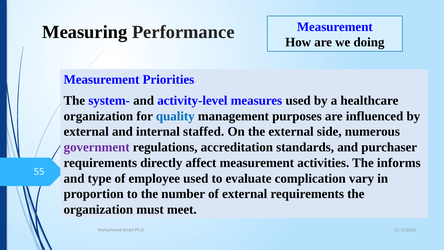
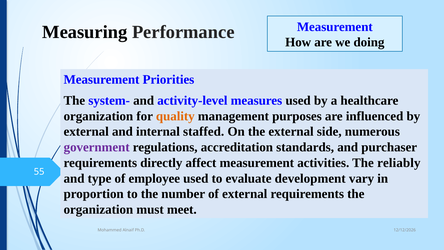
quality colour: blue -> orange (175, 116)
informs: informs -> reliably (399, 163)
complication: complication -> development (310, 178)
